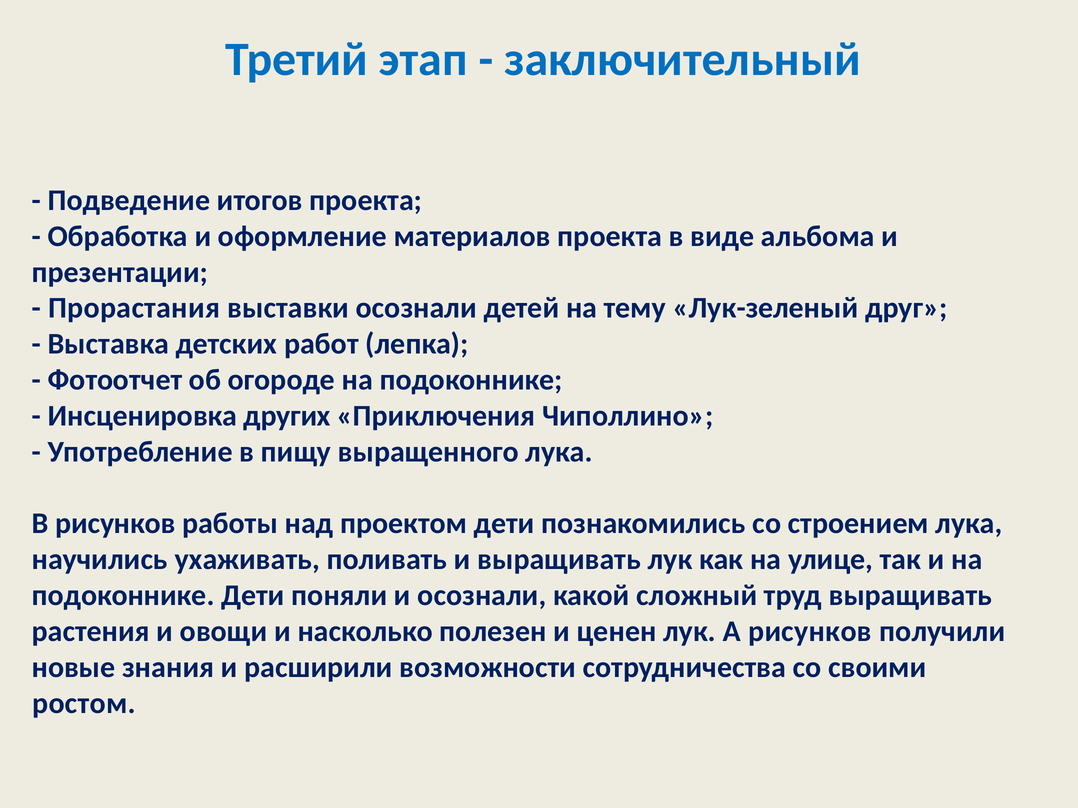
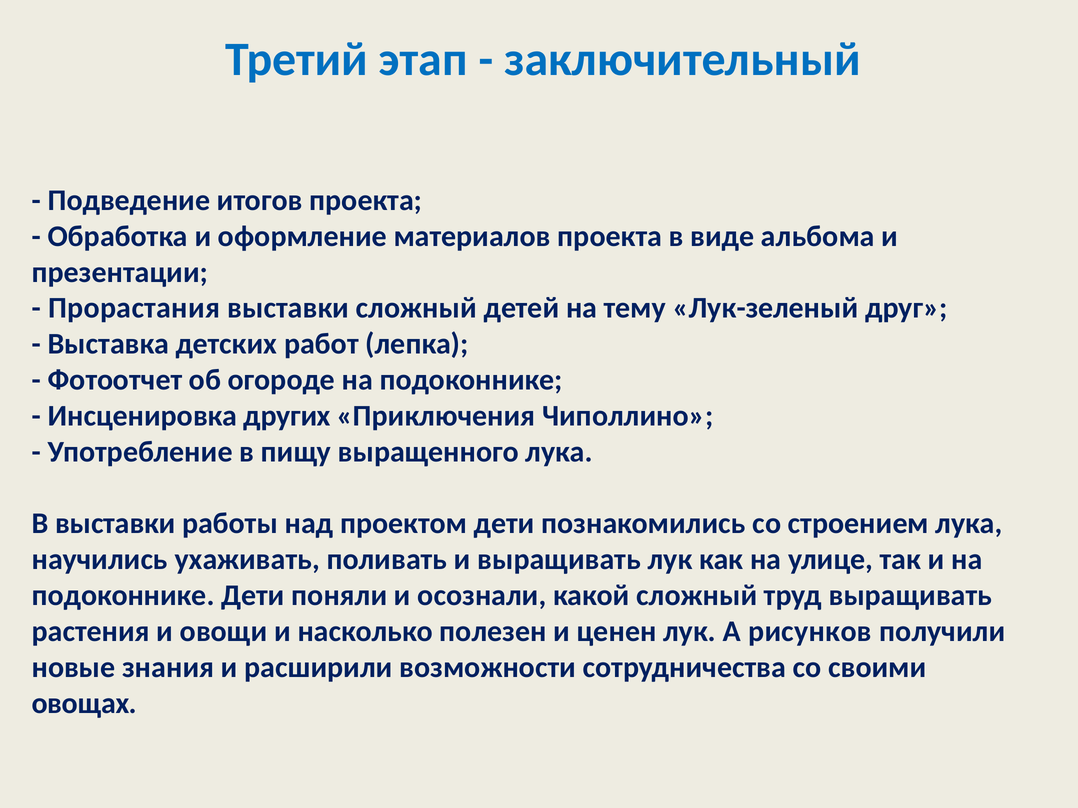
выставки осознали: осознали -> сложный (416, 308)
В рисунков: рисунков -> выставки (115, 524)
ростом: ростом -> овощах (84, 704)
